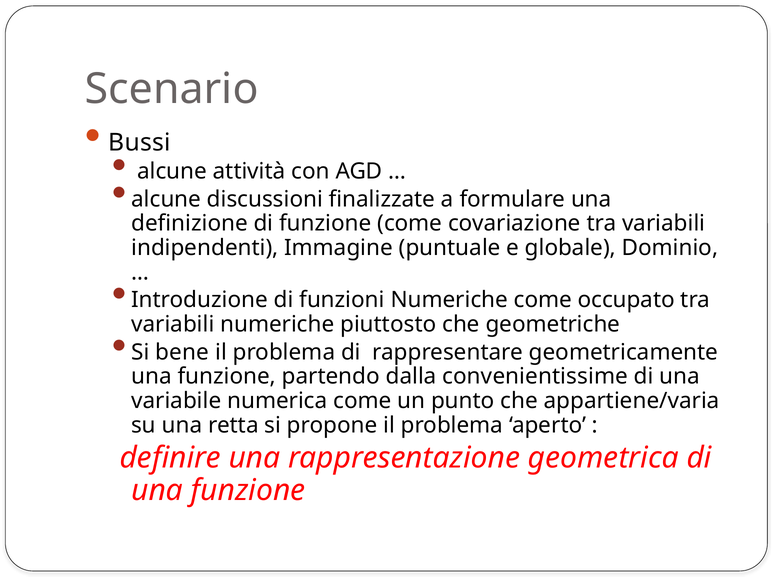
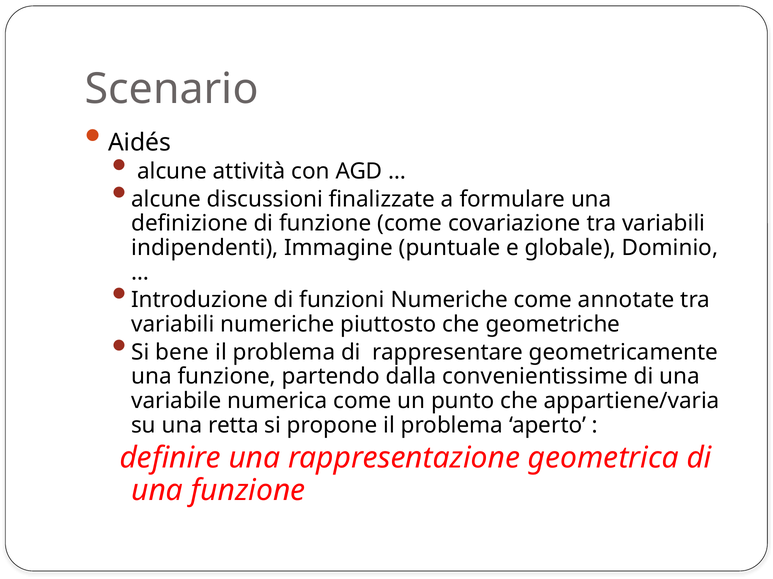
Bussi: Bussi -> Aidés (140, 143)
occupato: occupato -> annotate (626, 300)
